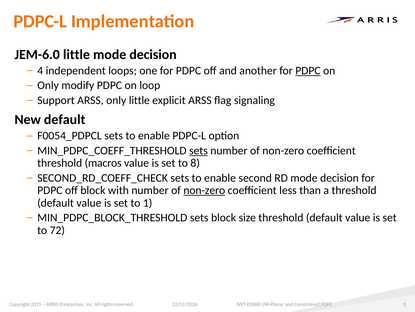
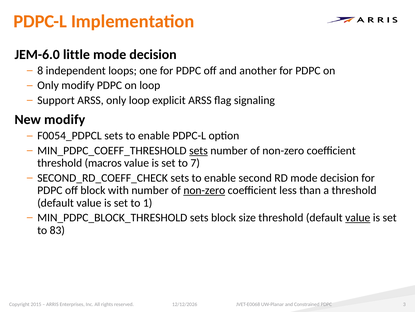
4: 4 -> 8 (40, 70)
PDPC underline: present -> none (308, 70)
only little: little -> loop (139, 100)
New default: default -> modify (65, 119)
8: 8 -> 7 (195, 163)
value underline: none -> present (358, 217)
72: 72 -> 83 (57, 230)
